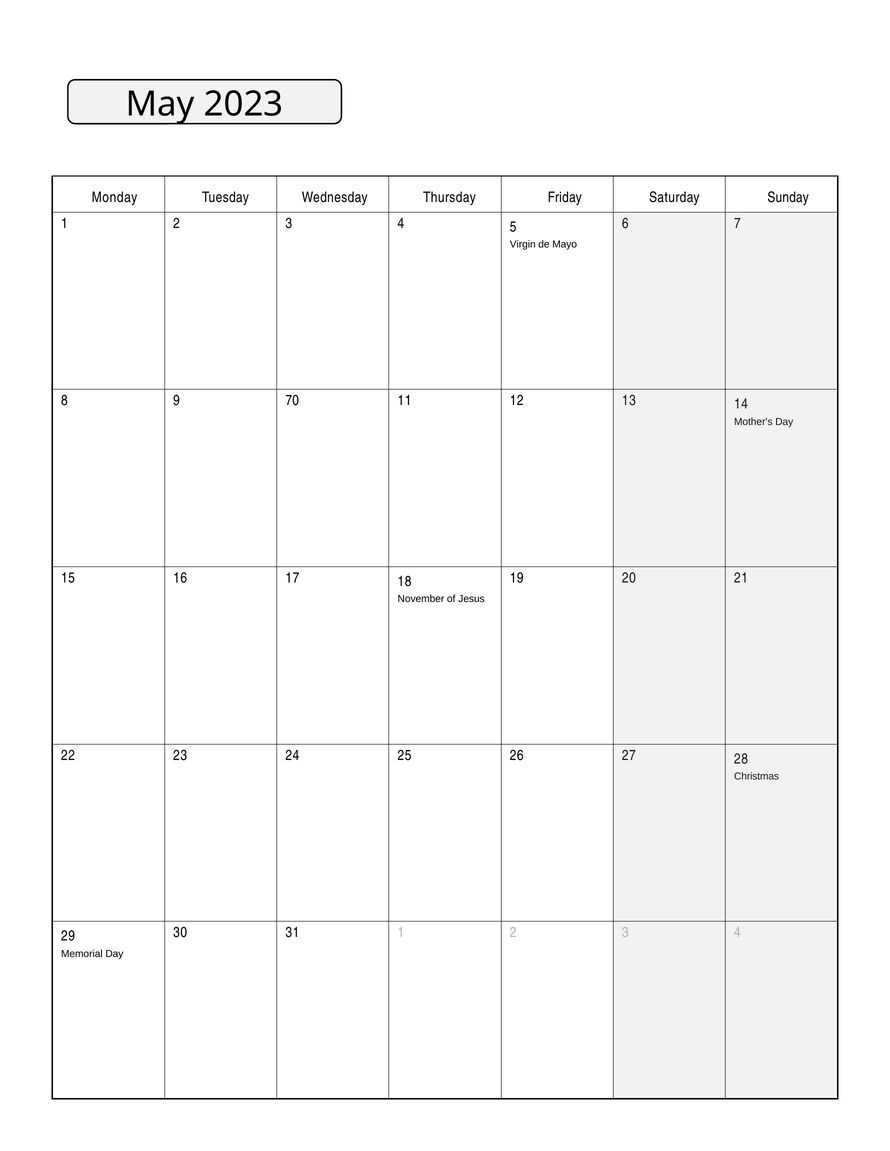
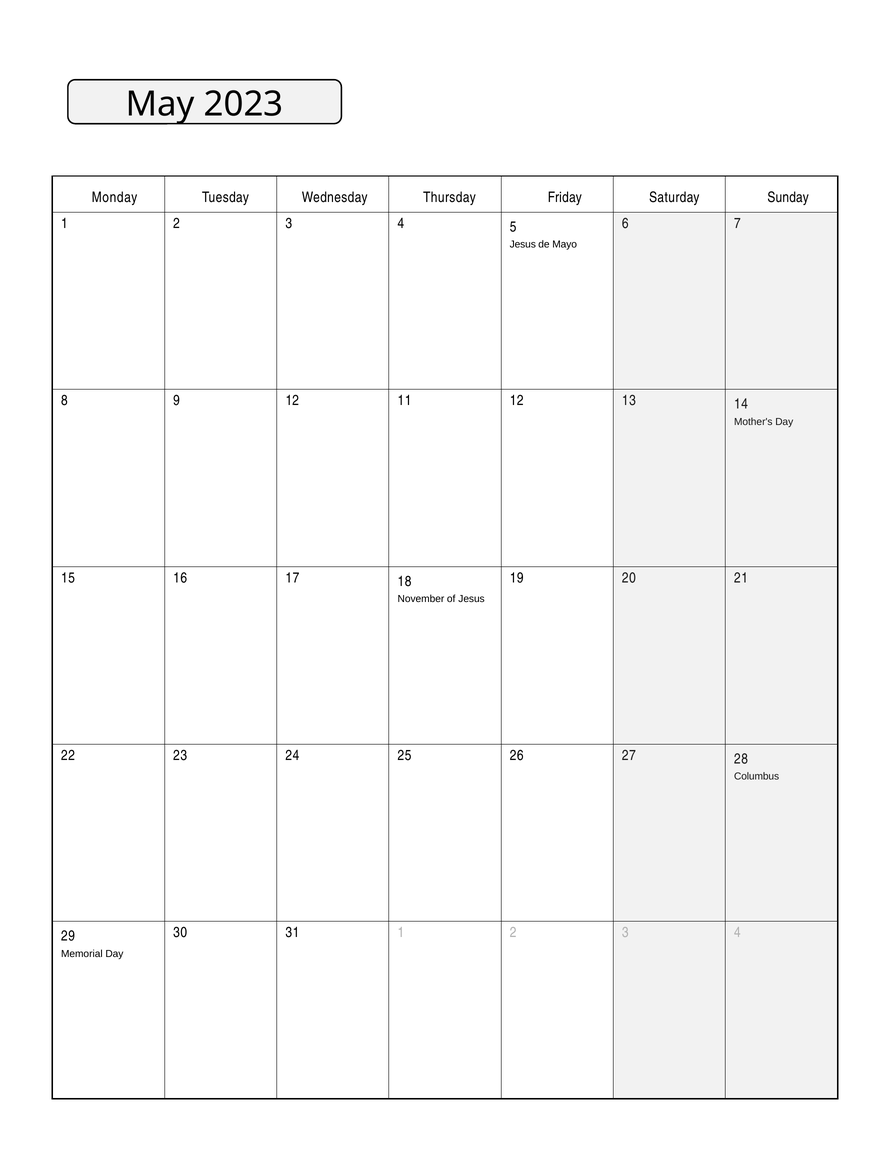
Virgin: Virgin -> Jesus (523, 245)
9 70: 70 -> 12 (292, 401)
Christmas: Christmas -> Columbus (757, 777)
